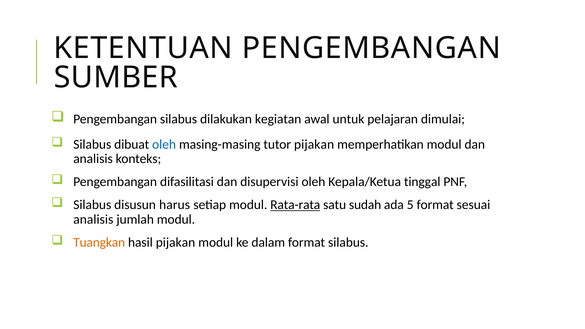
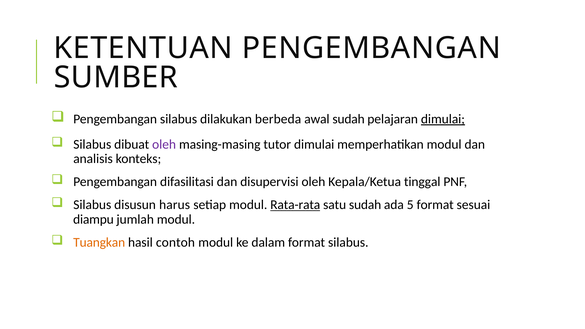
kegiatan: kegiatan -> berbeda (278, 119)
awal untuk: untuk -> sudah (349, 119)
dimulai underline: none -> present (443, 119)
oleh colour: blue -> purple (164, 144)
tutor pijakan: pijakan -> dimulai (314, 144)
analisis: analisis -> diampu (93, 219)
hasil pijakan: pijakan -> contoh (175, 242)
